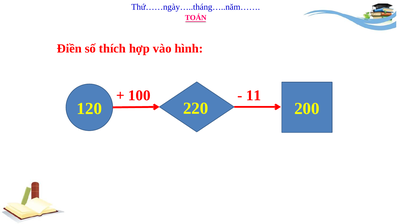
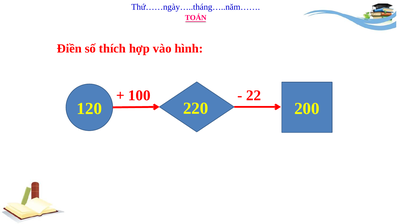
11: 11 -> 22 (254, 95)
